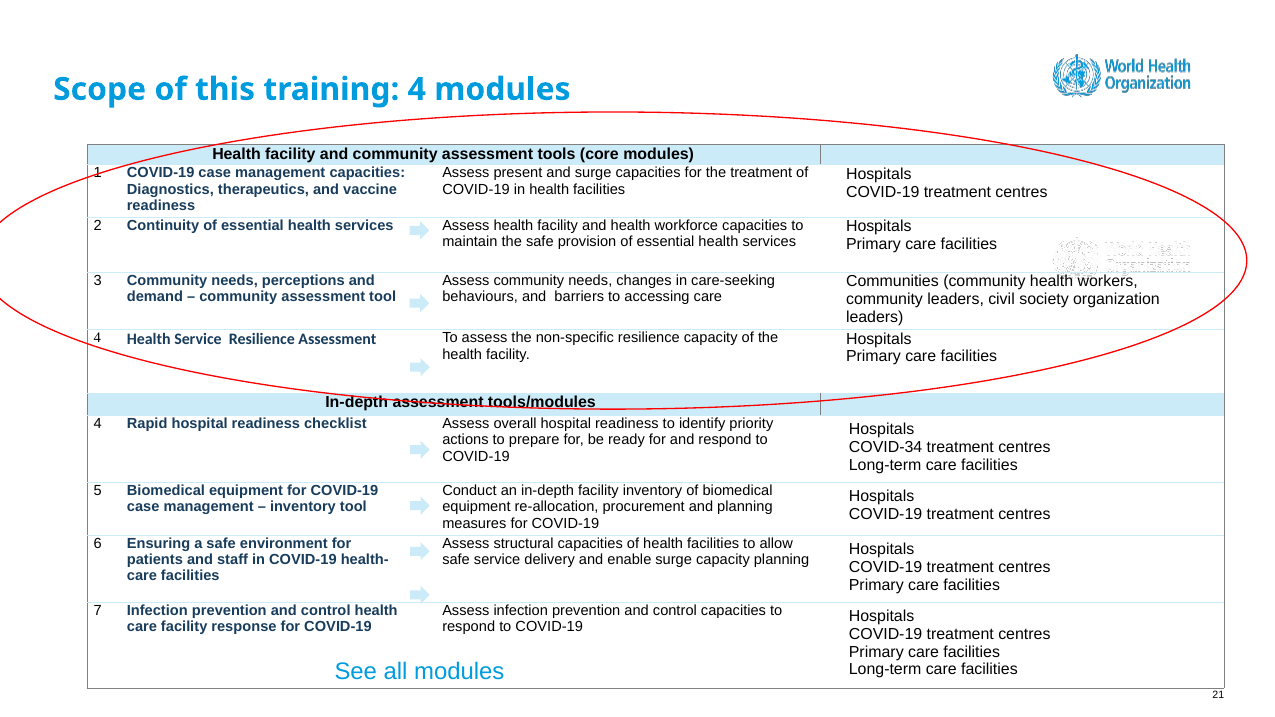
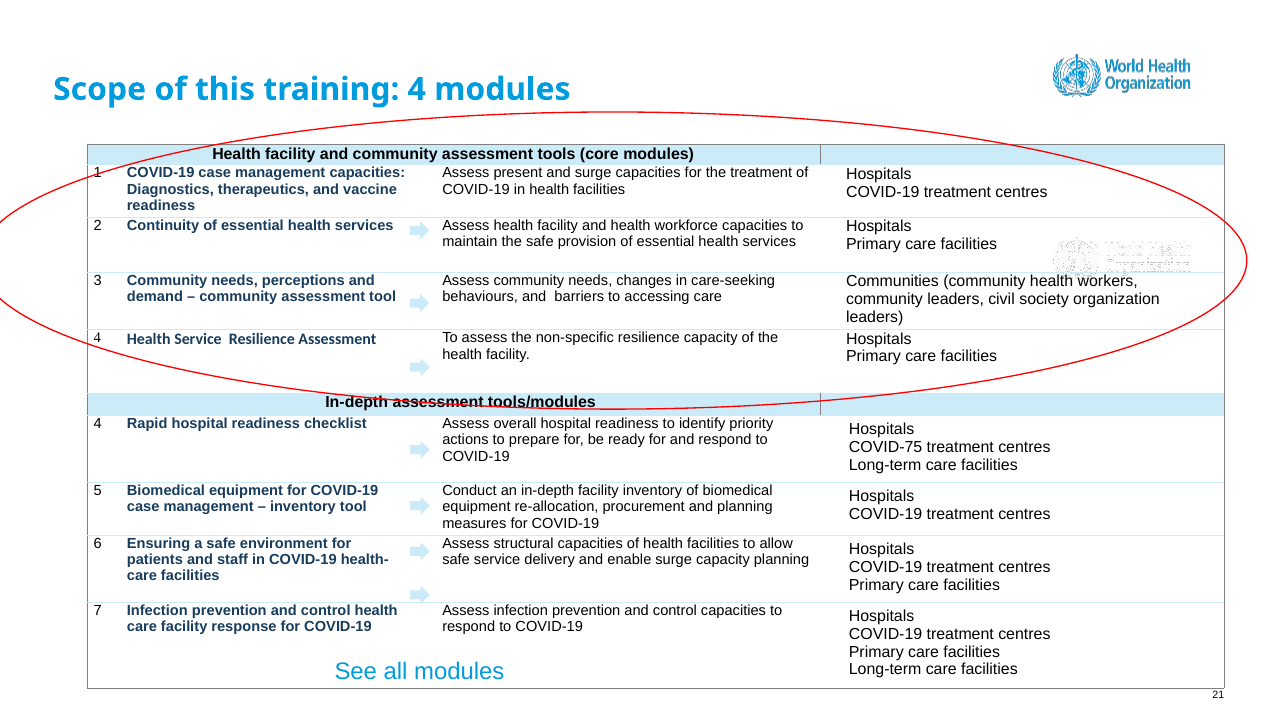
COVID-34: COVID-34 -> COVID-75 (886, 447)
